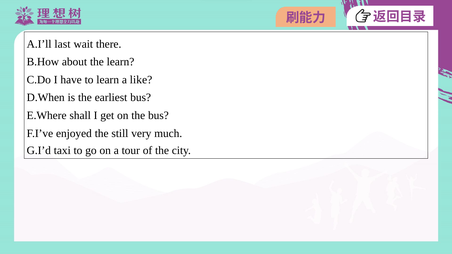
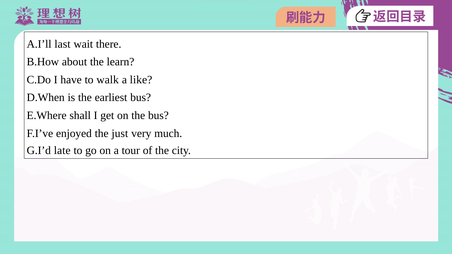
to learn: learn -> walk (108, 80)
still: still -> just (120, 133)
taxi: taxi -> late (62, 150)
